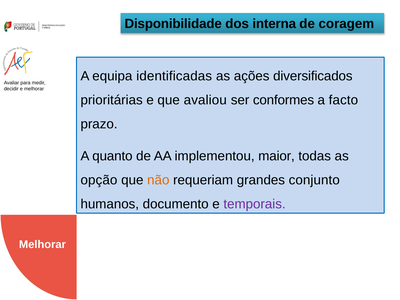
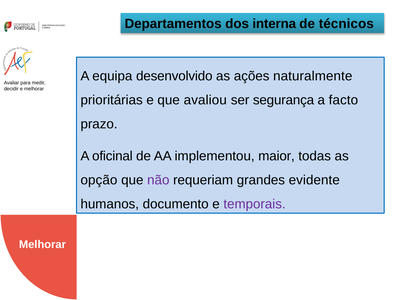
Disponibilidade: Disponibilidade -> Departamentos (173, 24)
coragem: coragem -> técnicos (346, 24)
identificadas: identificadas -> desenvolvido (174, 76)
diversificados: diversificados -> naturalmente (313, 76)
conformes: conformes -> segurança (284, 100)
quanto: quanto -> oficinal (112, 156)
não colour: orange -> purple (158, 180)
conjunto: conjunto -> evidente (314, 180)
